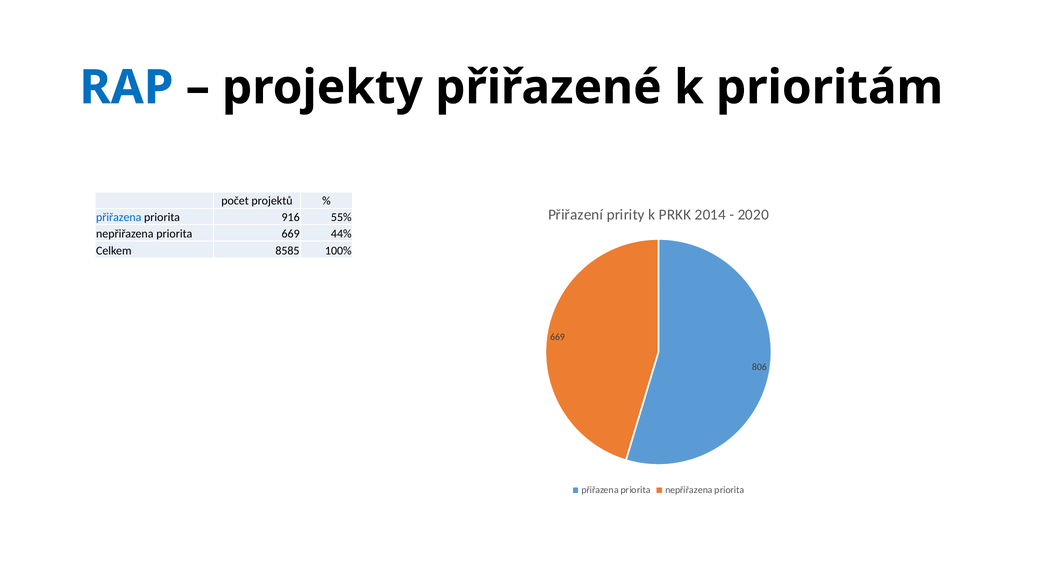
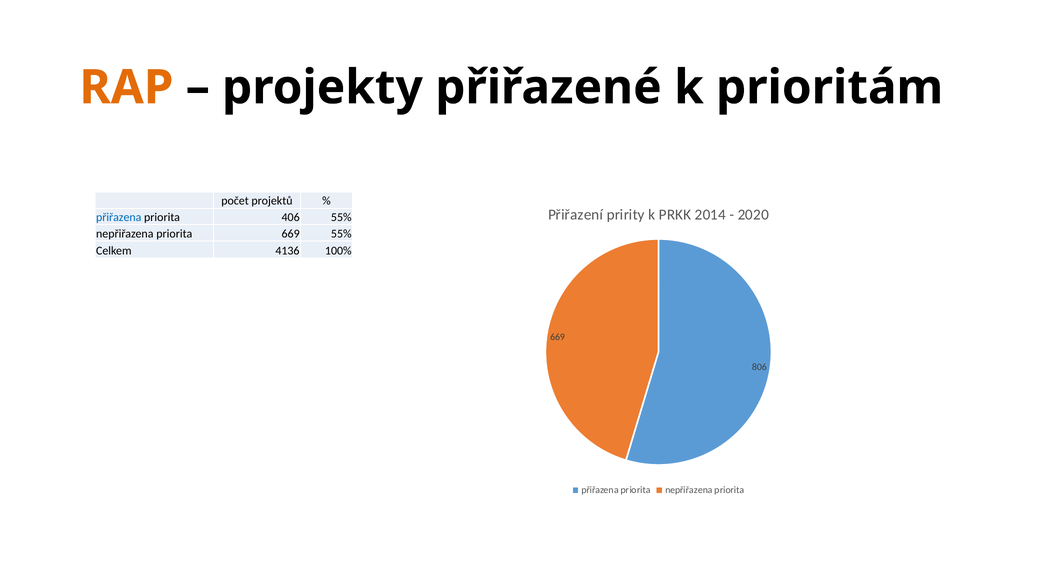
RAP colour: blue -> orange (126, 88)
916: 916 -> 406 (291, 217)
669 44%: 44% -> 55% (341, 234)
8585: 8585 -> 4136 (287, 251)
